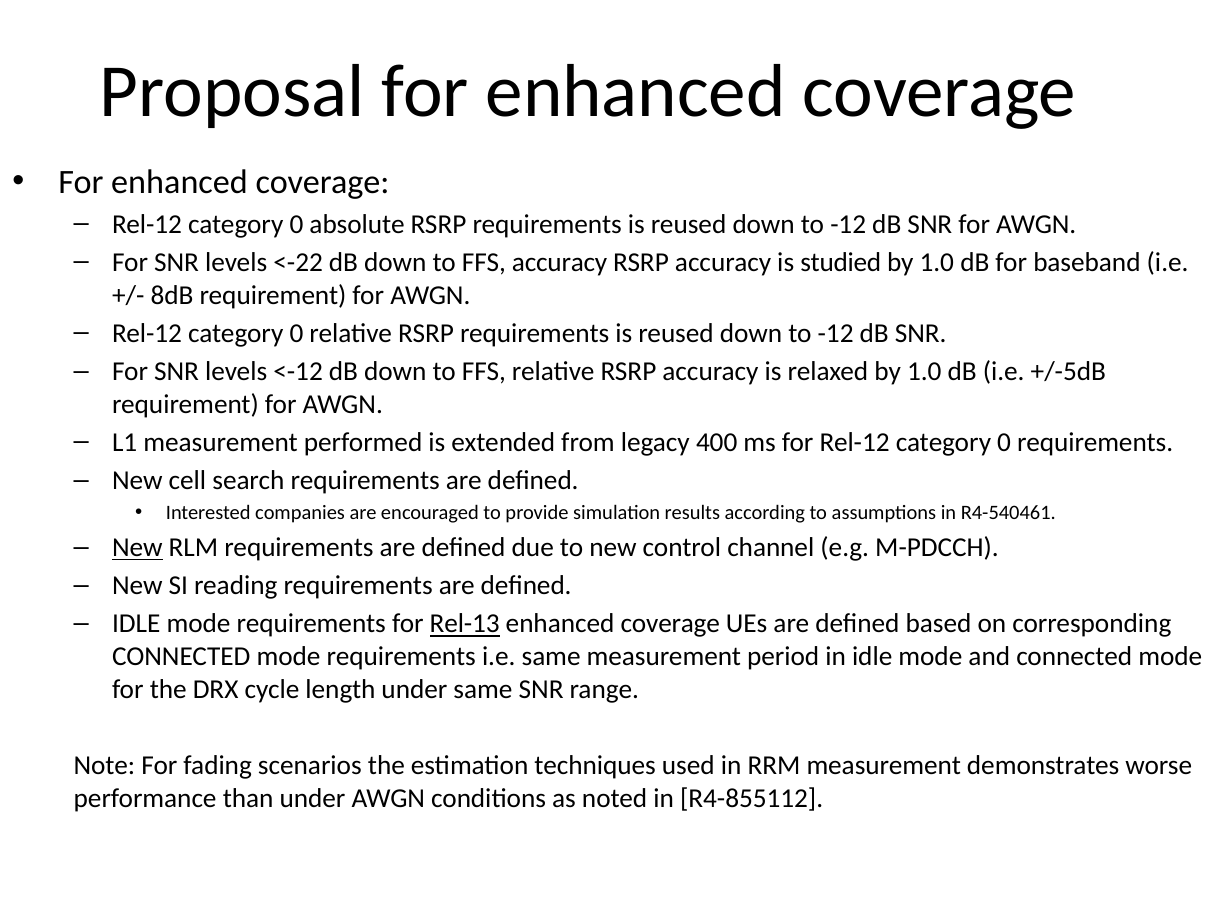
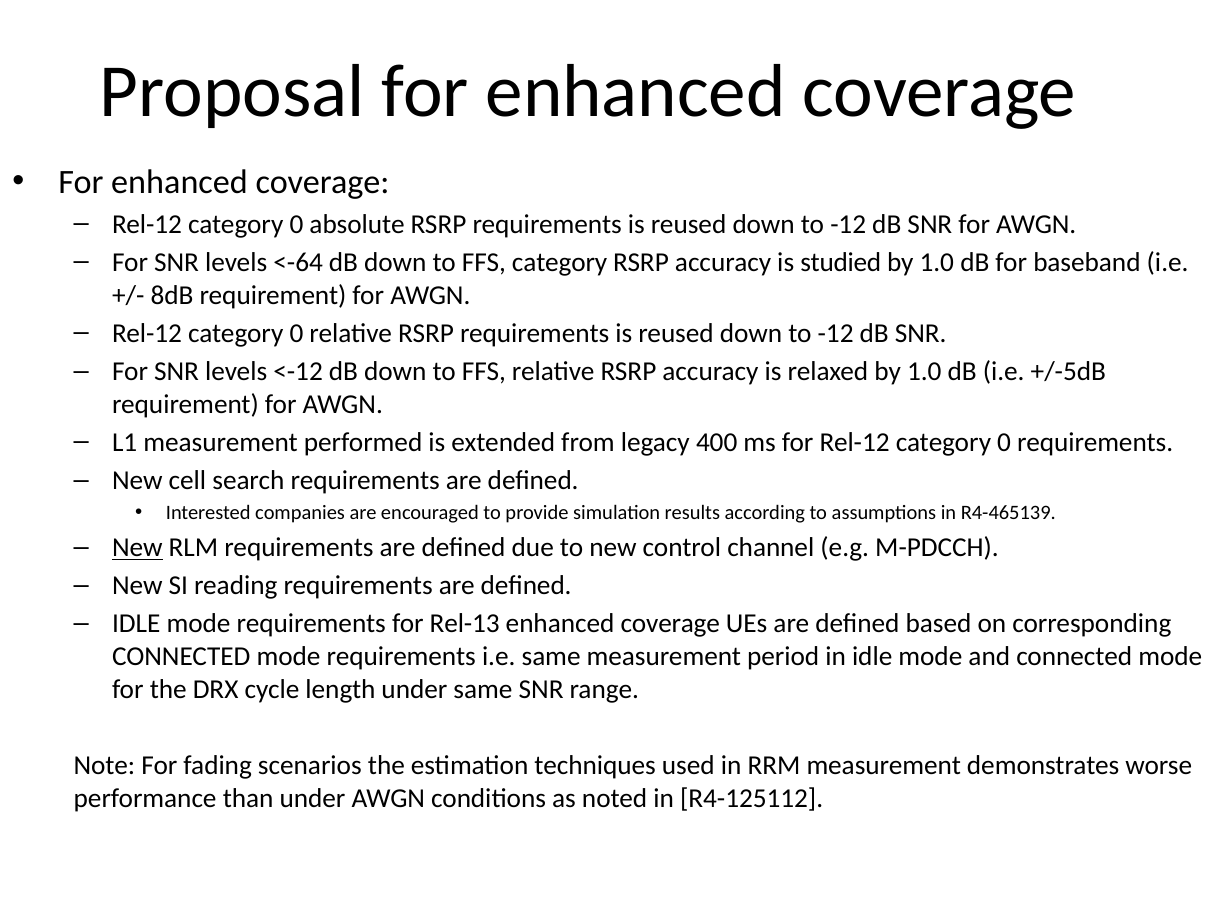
<-22: <-22 -> <-64 (298, 263)
FFS accuracy: accuracy -> category (560, 263)
R4-540461: R4-540461 -> R4-465139 (1008, 513)
Rel-13 underline: present -> none (465, 625)
R4-855112: R4-855112 -> R4-125112 (752, 799)
